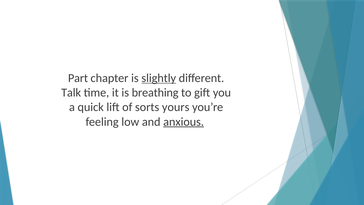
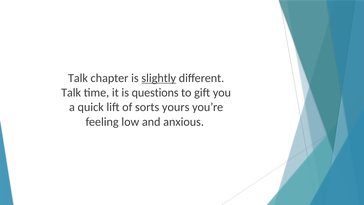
Part: Part -> Talk (78, 78)
breathing: breathing -> questions (155, 92)
anxious underline: present -> none (184, 122)
